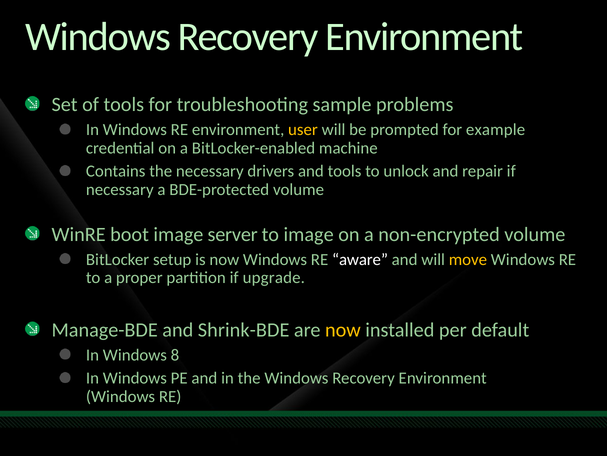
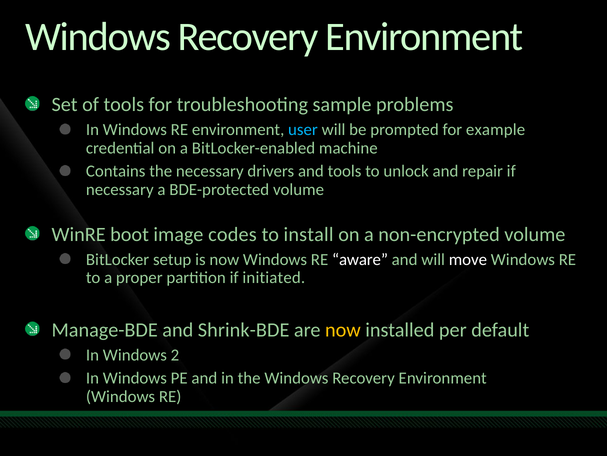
user colour: yellow -> light blue (303, 130)
server: server -> codes (232, 234)
to image: image -> install (309, 234)
move colour: yellow -> white (468, 259)
upgrade: upgrade -> initiated (274, 277)
8: 8 -> 2 (175, 354)
